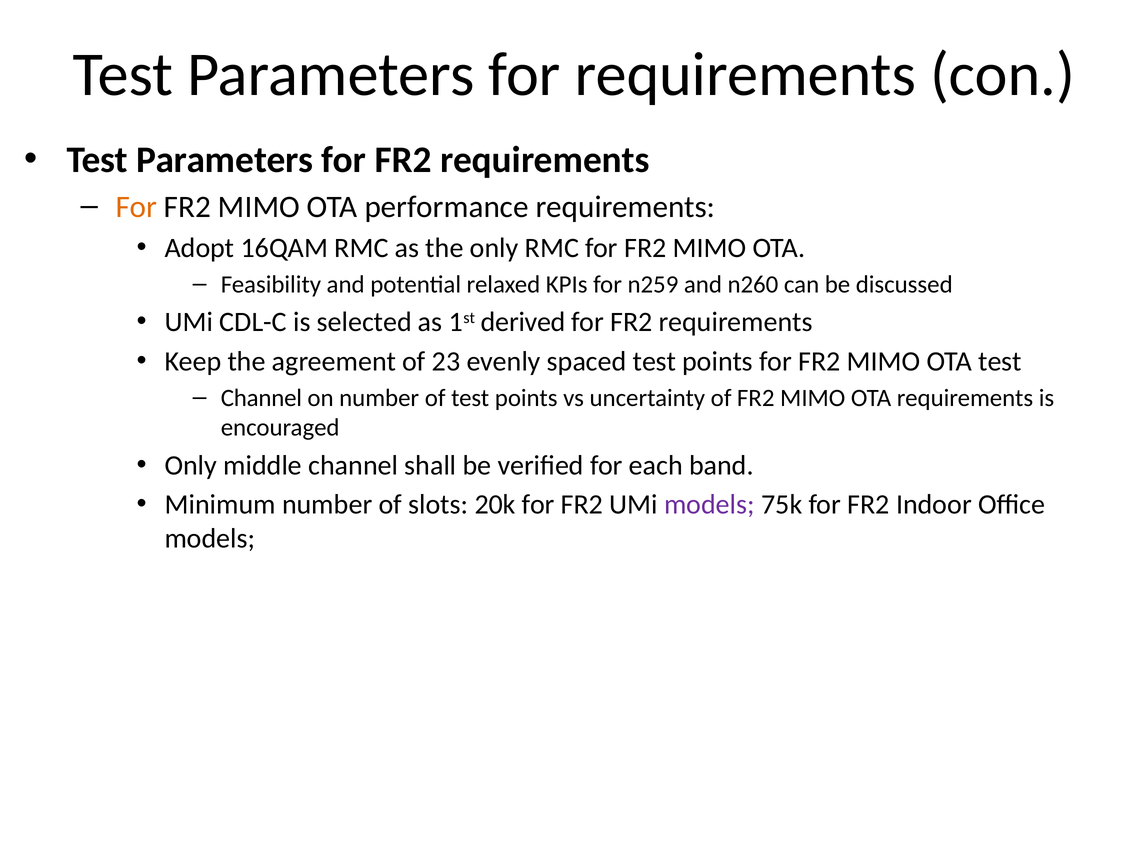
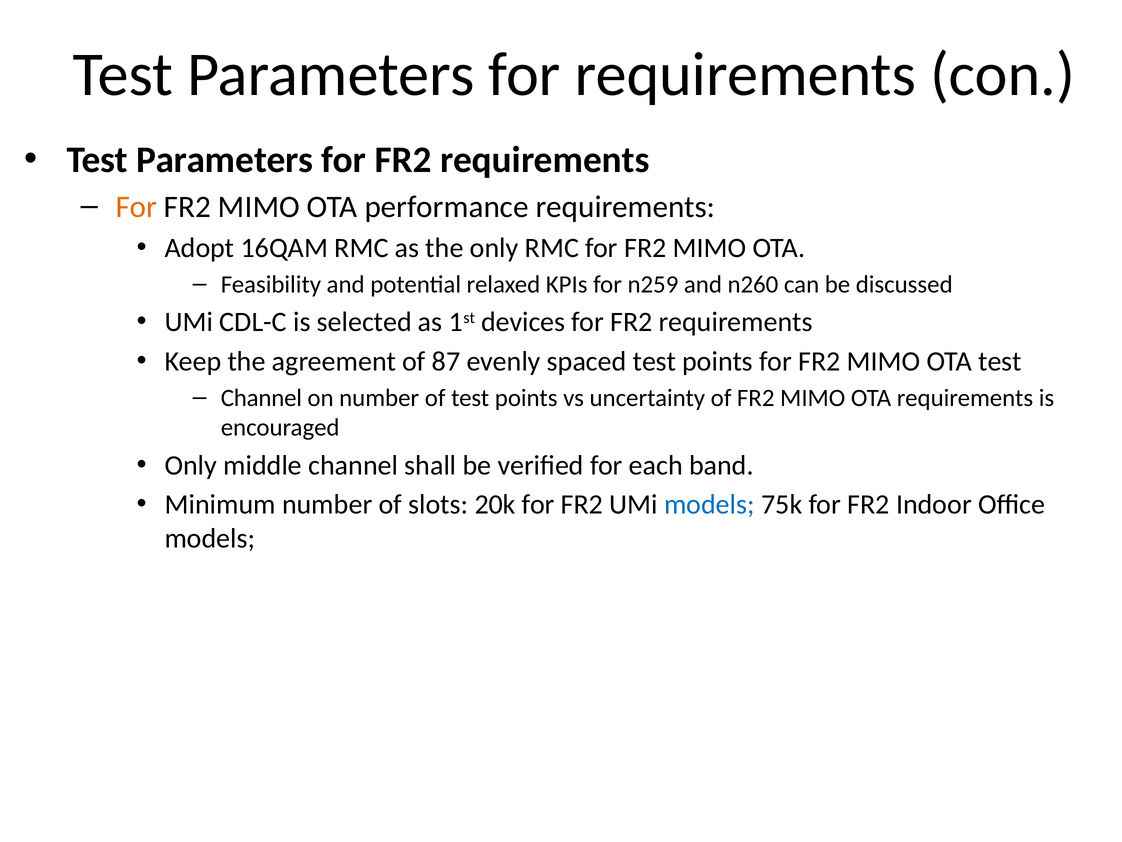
derived: derived -> devices (523, 322)
23: 23 -> 87 (446, 361)
models colour: purple -> blue (709, 504)
